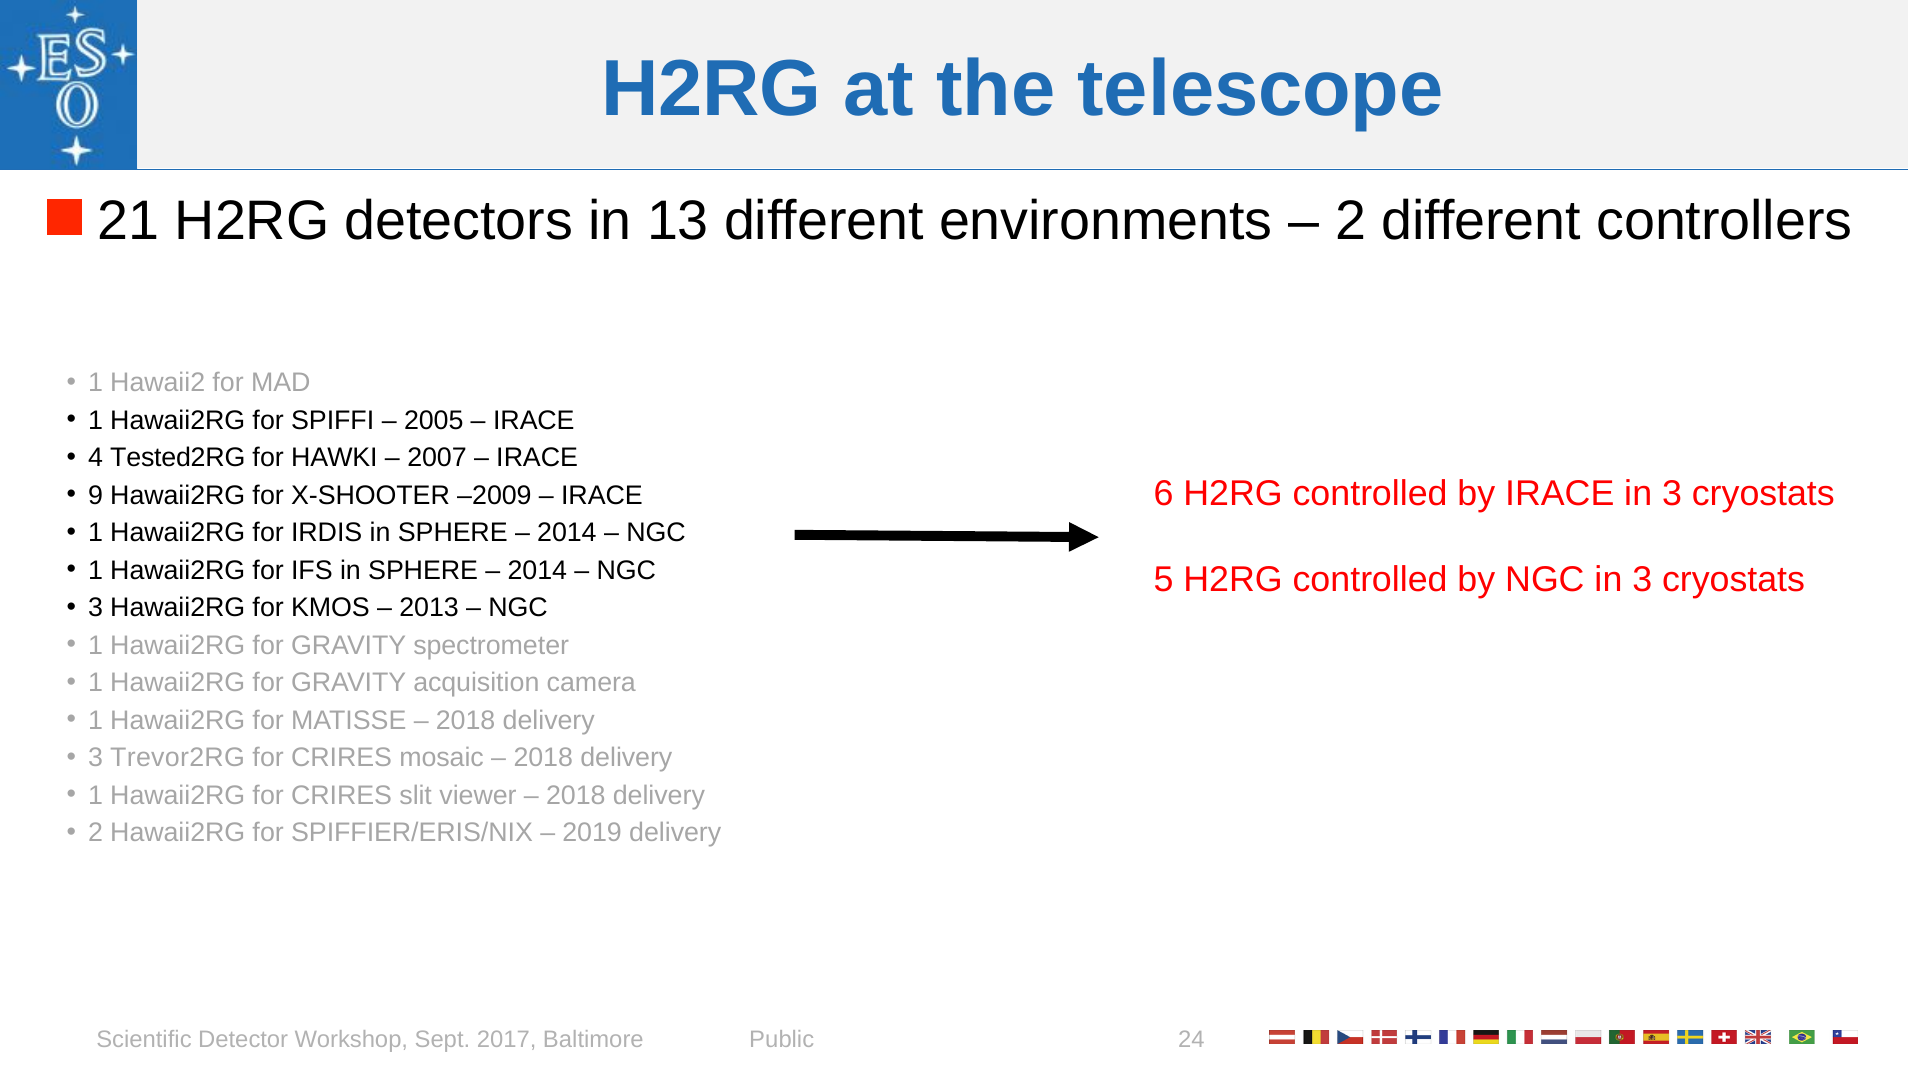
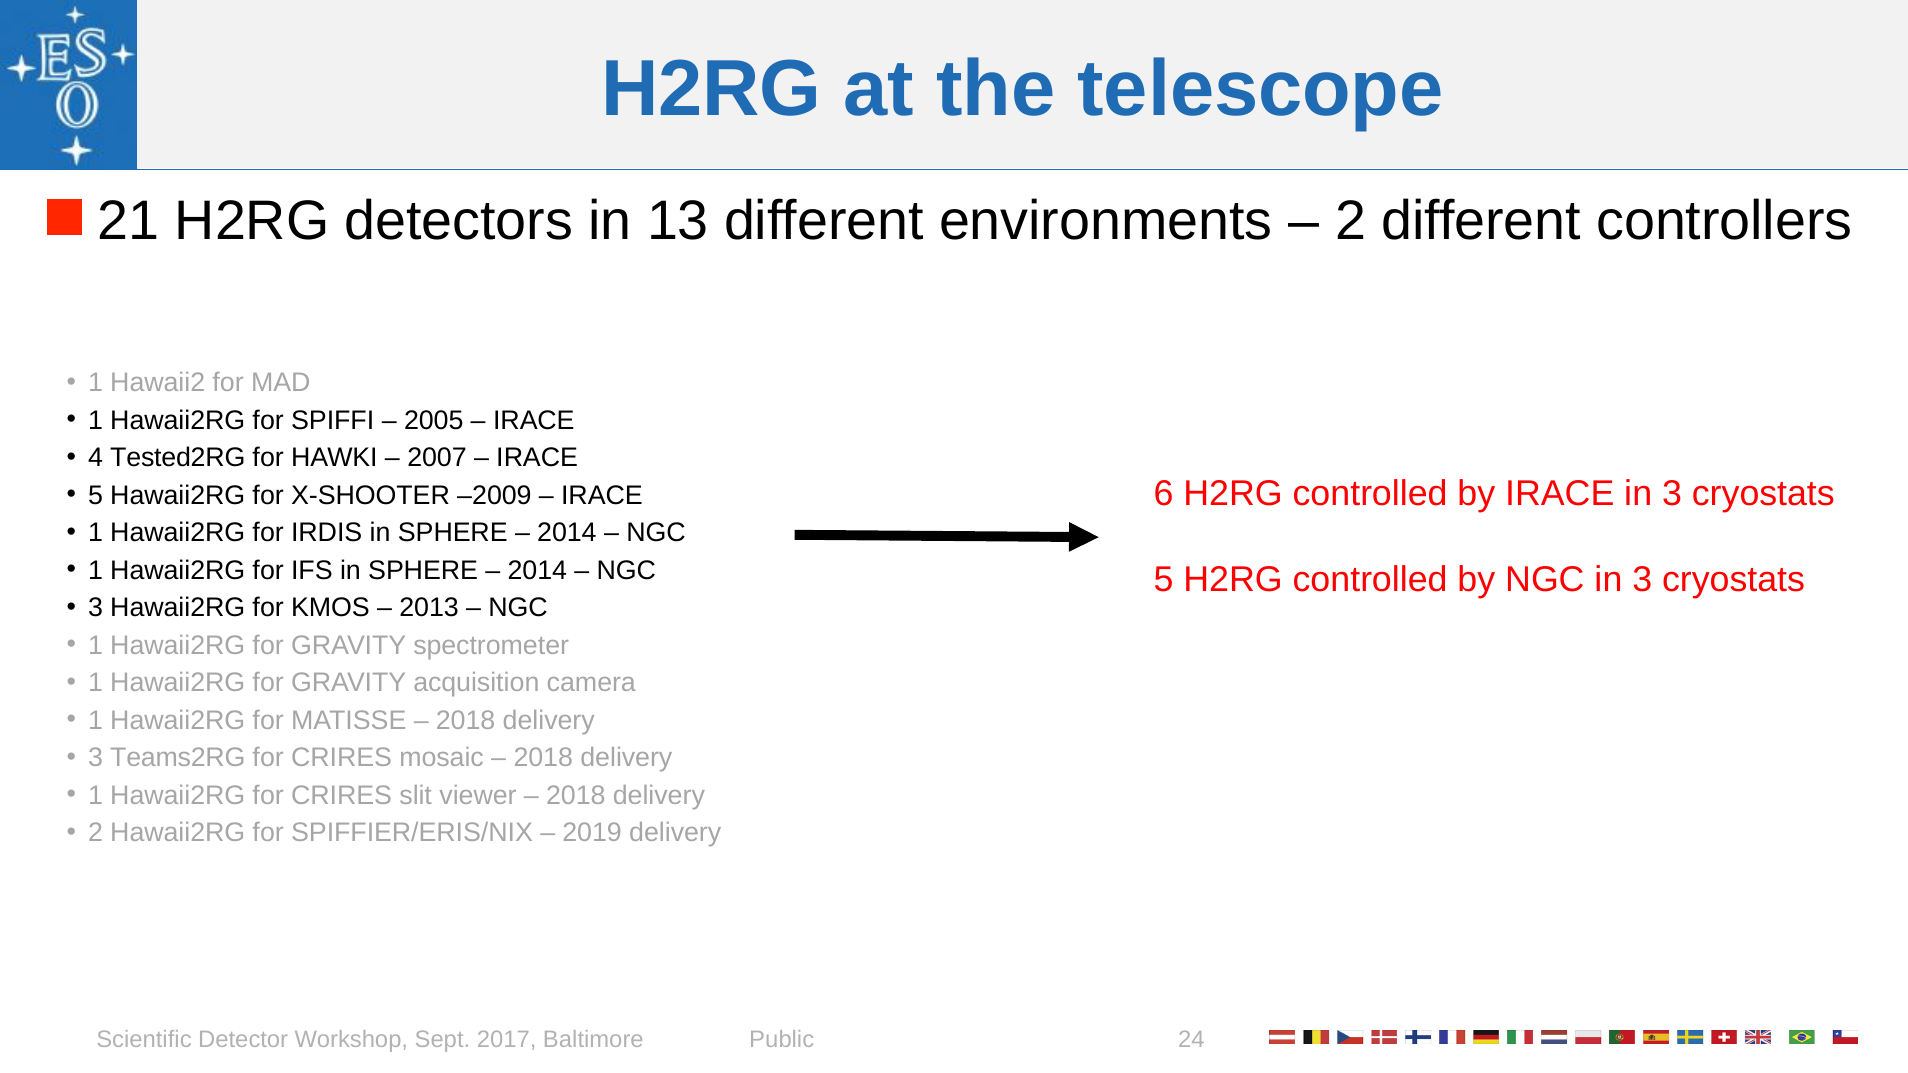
9: 9 -> 5 (96, 496)
Trevor2RG: Trevor2RG -> Teams2RG (178, 758)
